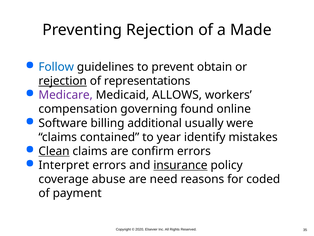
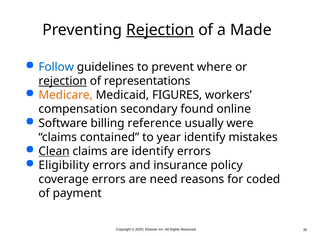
Rejection underline: none -> present (160, 30)
obtain: obtain -> where (215, 67)
Medicare colour: purple -> orange (66, 95)
ALLOWS: ALLOWS -> FIGURES (177, 95)
governing: governing -> secondary (149, 109)
additional: additional -> reference (155, 123)
are confirm: confirm -> identify (153, 151)
Interpret: Interpret -> Eligibility (64, 165)
insurance underline: present -> none (180, 165)
coverage abuse: abuse -> errors (109, 179)
